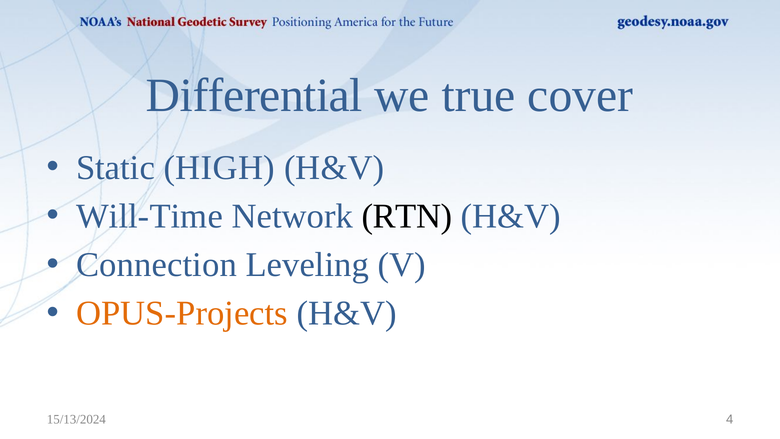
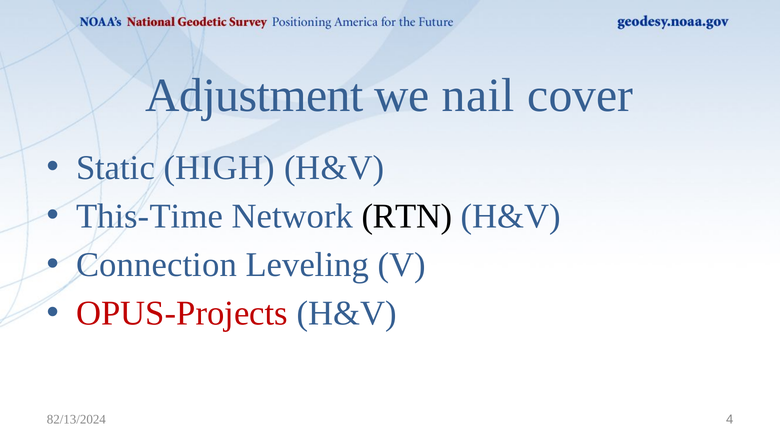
Differential: Differential -> Adjustment (254, 96)
true: true -> nail (478, 96)
Will-Time: Will-Time -> This-Time (149, 216)
OPUS-Projects colour: orange -> red (182, 313)
15/13/2024: 15/13/2024 -> 82/13/2024 (76, 419)
